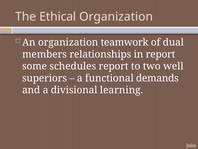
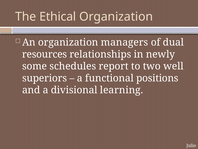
teamwork: teamwork -> managers (125, 42)
members: members -> resources (45, 54)
in report: report -> newly (160, 54)
demands: demands -> positions (157, 78)
